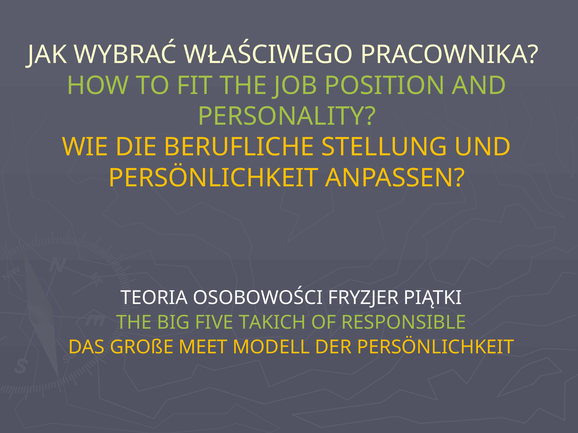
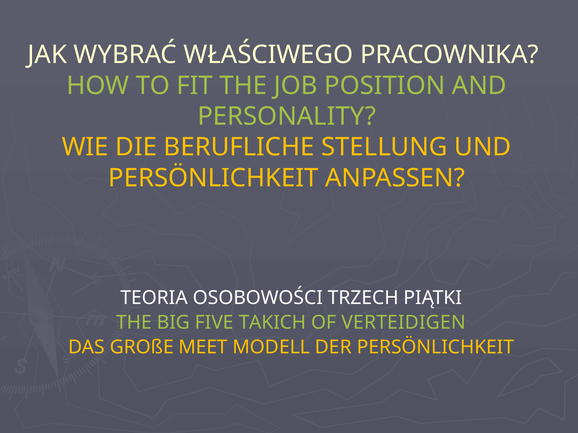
FRYZJER: FRYZJER -> TRZECH (363, 298)
RESPONSIBLE: RESPONSIBLE -> VERTEIDIGEN (404, 323)
